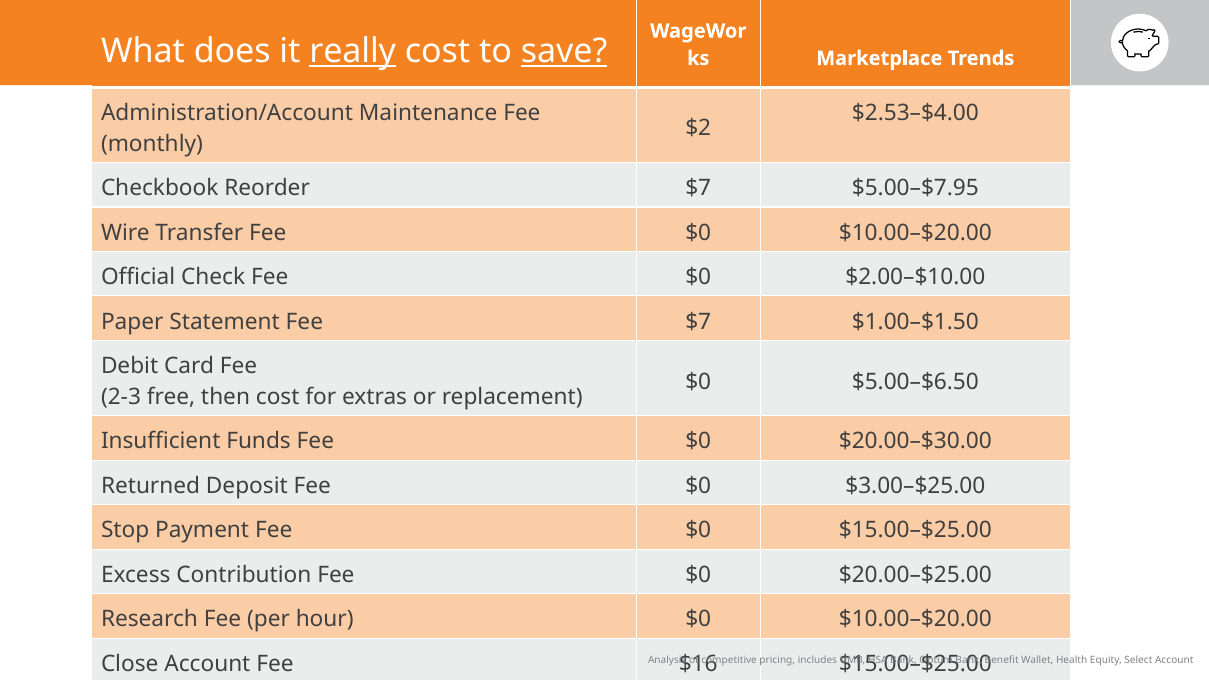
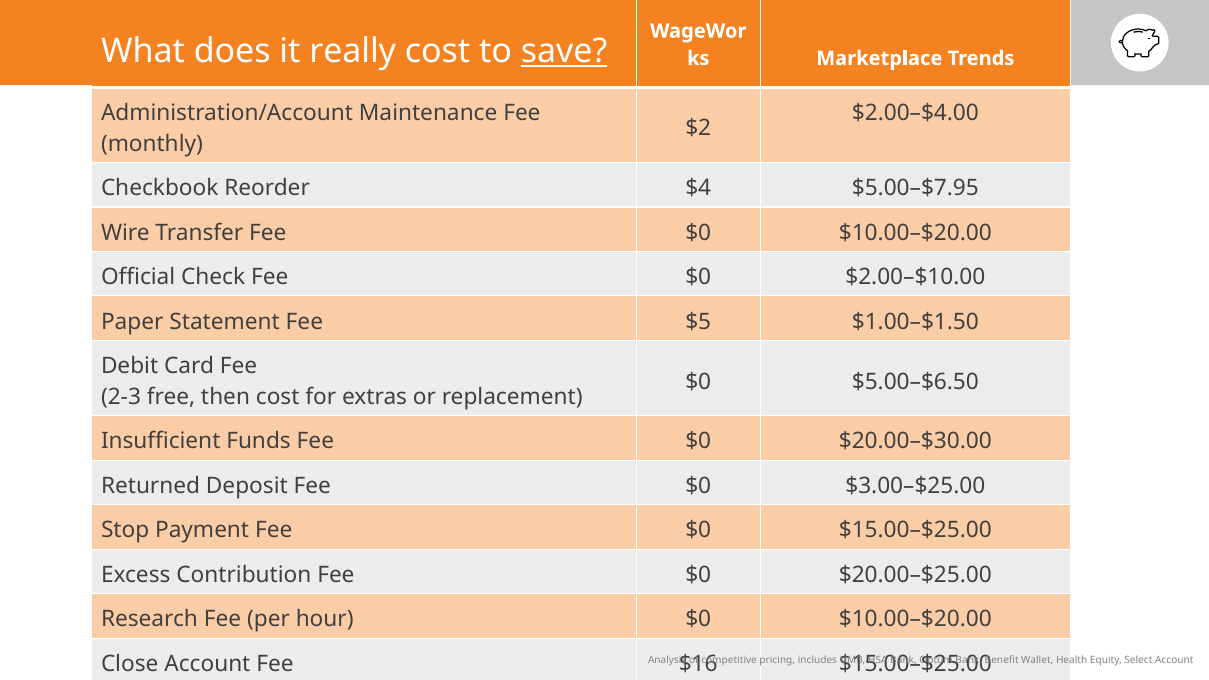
really underline: present -> none (353, 51)
$2.53–$4.00: $2.53–$4.00 -> $2.00–$4.00 (915, 113)
Reorder $7: $7 -> $4 (698, 188)
Fee $7: $7 -> $5 (698, 322)
